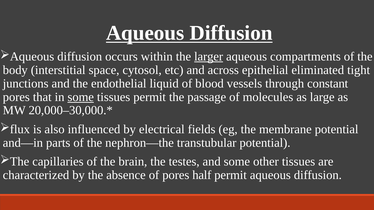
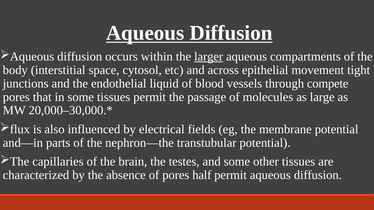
eliminated: eliminated -> movement (318, 70)
constant: constant -> compete (328, 84)
some underline: present -> none (81, 97)
